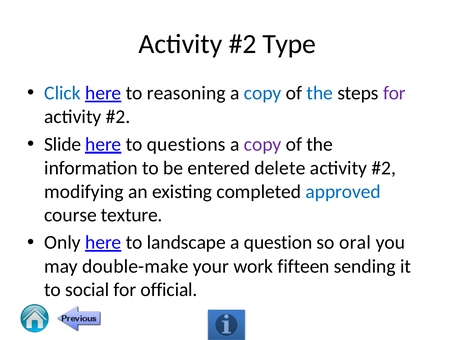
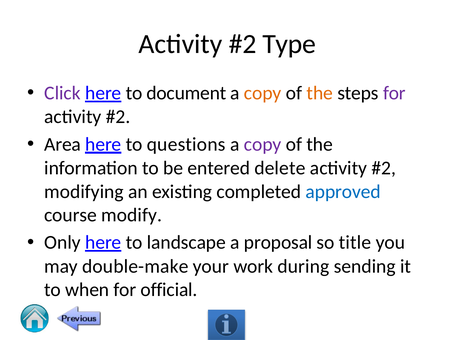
Click colour: blue -> purple (63, 93)
reasoning: reasoning -> document (186, 93)
copy colour: blue -> orange (263, 93)
the colour: blue -> orange (320, 93)
Slide: Slide -> Area (63, 145)
texture: texture -> modify (132, 215)
question: question -> proposal (278, 243)
oral: oral -> title (355, 243)
fifteen: fifteen -> during (303, 267)
social: social -> when (87, 290)
